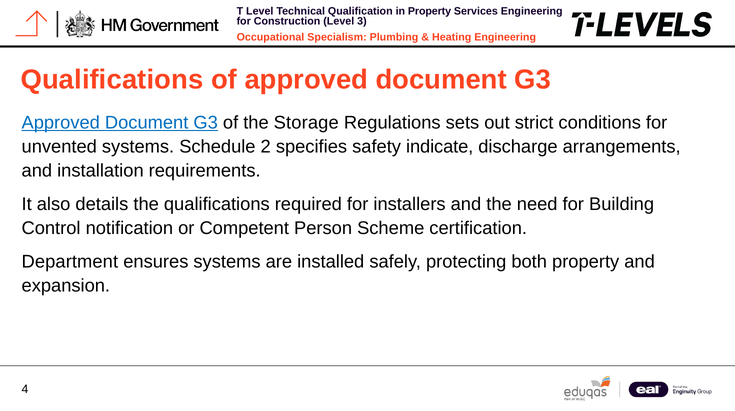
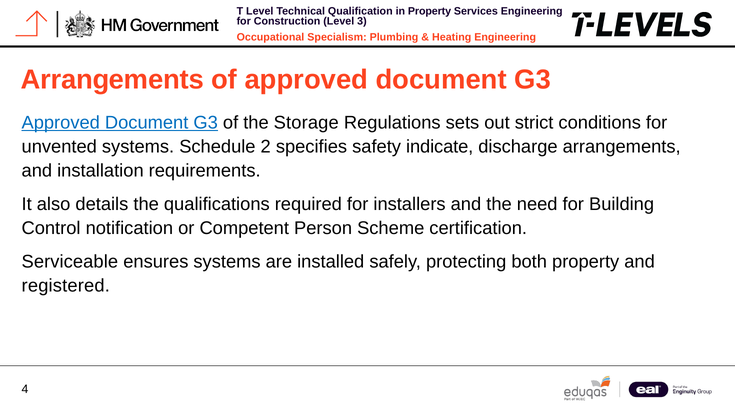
Qualifications: Qualifications -> Arrangements (112, 80)
Department: Department -> Serviceable (70, 262)
expansion: expansion -> registered (66, 286)
